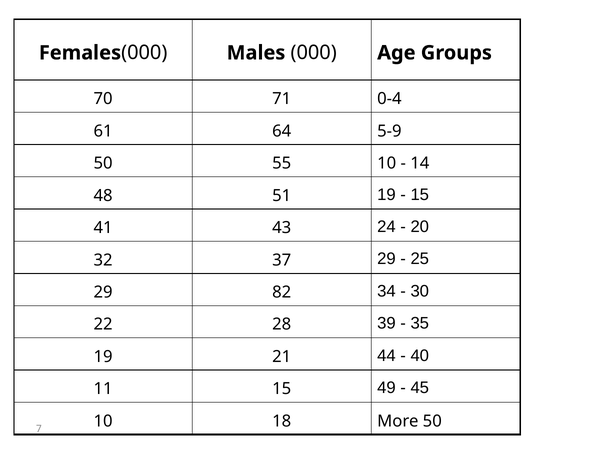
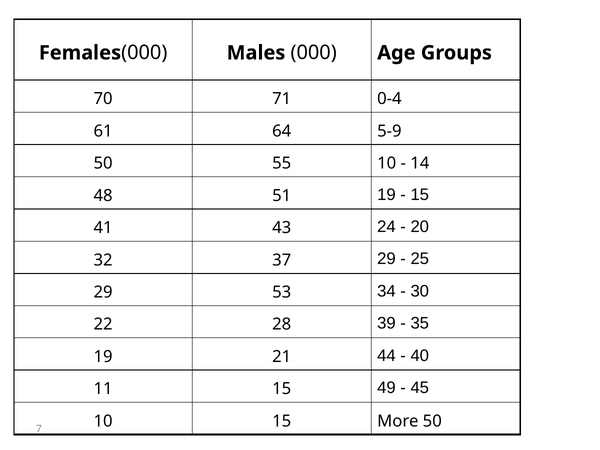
82: 82 -> 53 (282, 292)
10 18: 18 -> 15 (282, 421)
